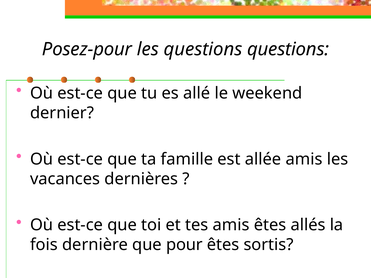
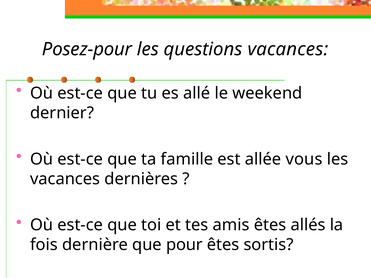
questions questions: questions -> vacances (288, 49)
allée amis: amis -> vous (304, 159)
